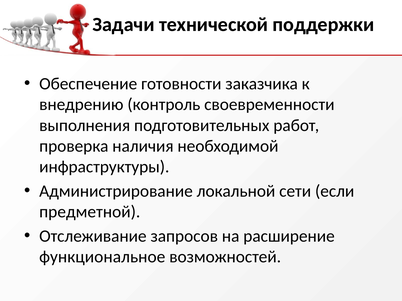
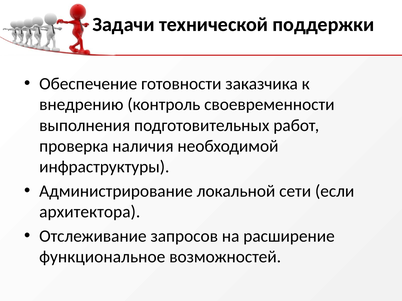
предметной: предметной -> архитектора (90, 212)
